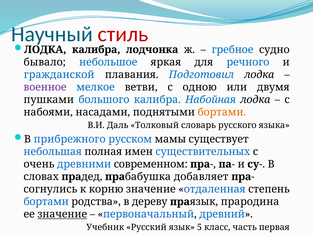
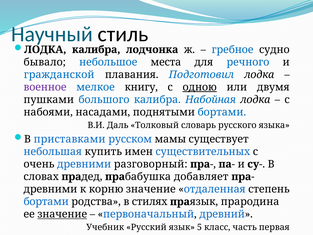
стиль colour: red -> black (123, 34)
яркая: яркая -> места (166, 62)
ветви: ветви -> книгу (141, 87)
одною underline: none -> present (200, 87)
бортами colour: orange -> blue (222, 112)
прибрежного: прибрежного -> приставками (70, 139)
полная: полная -> купить (103, 151)
современном: современном -> разговорный (151, 164)
согнулись: согнулись -> древними (50, 189)
дереву: дереву -> стилях (150, 202)
